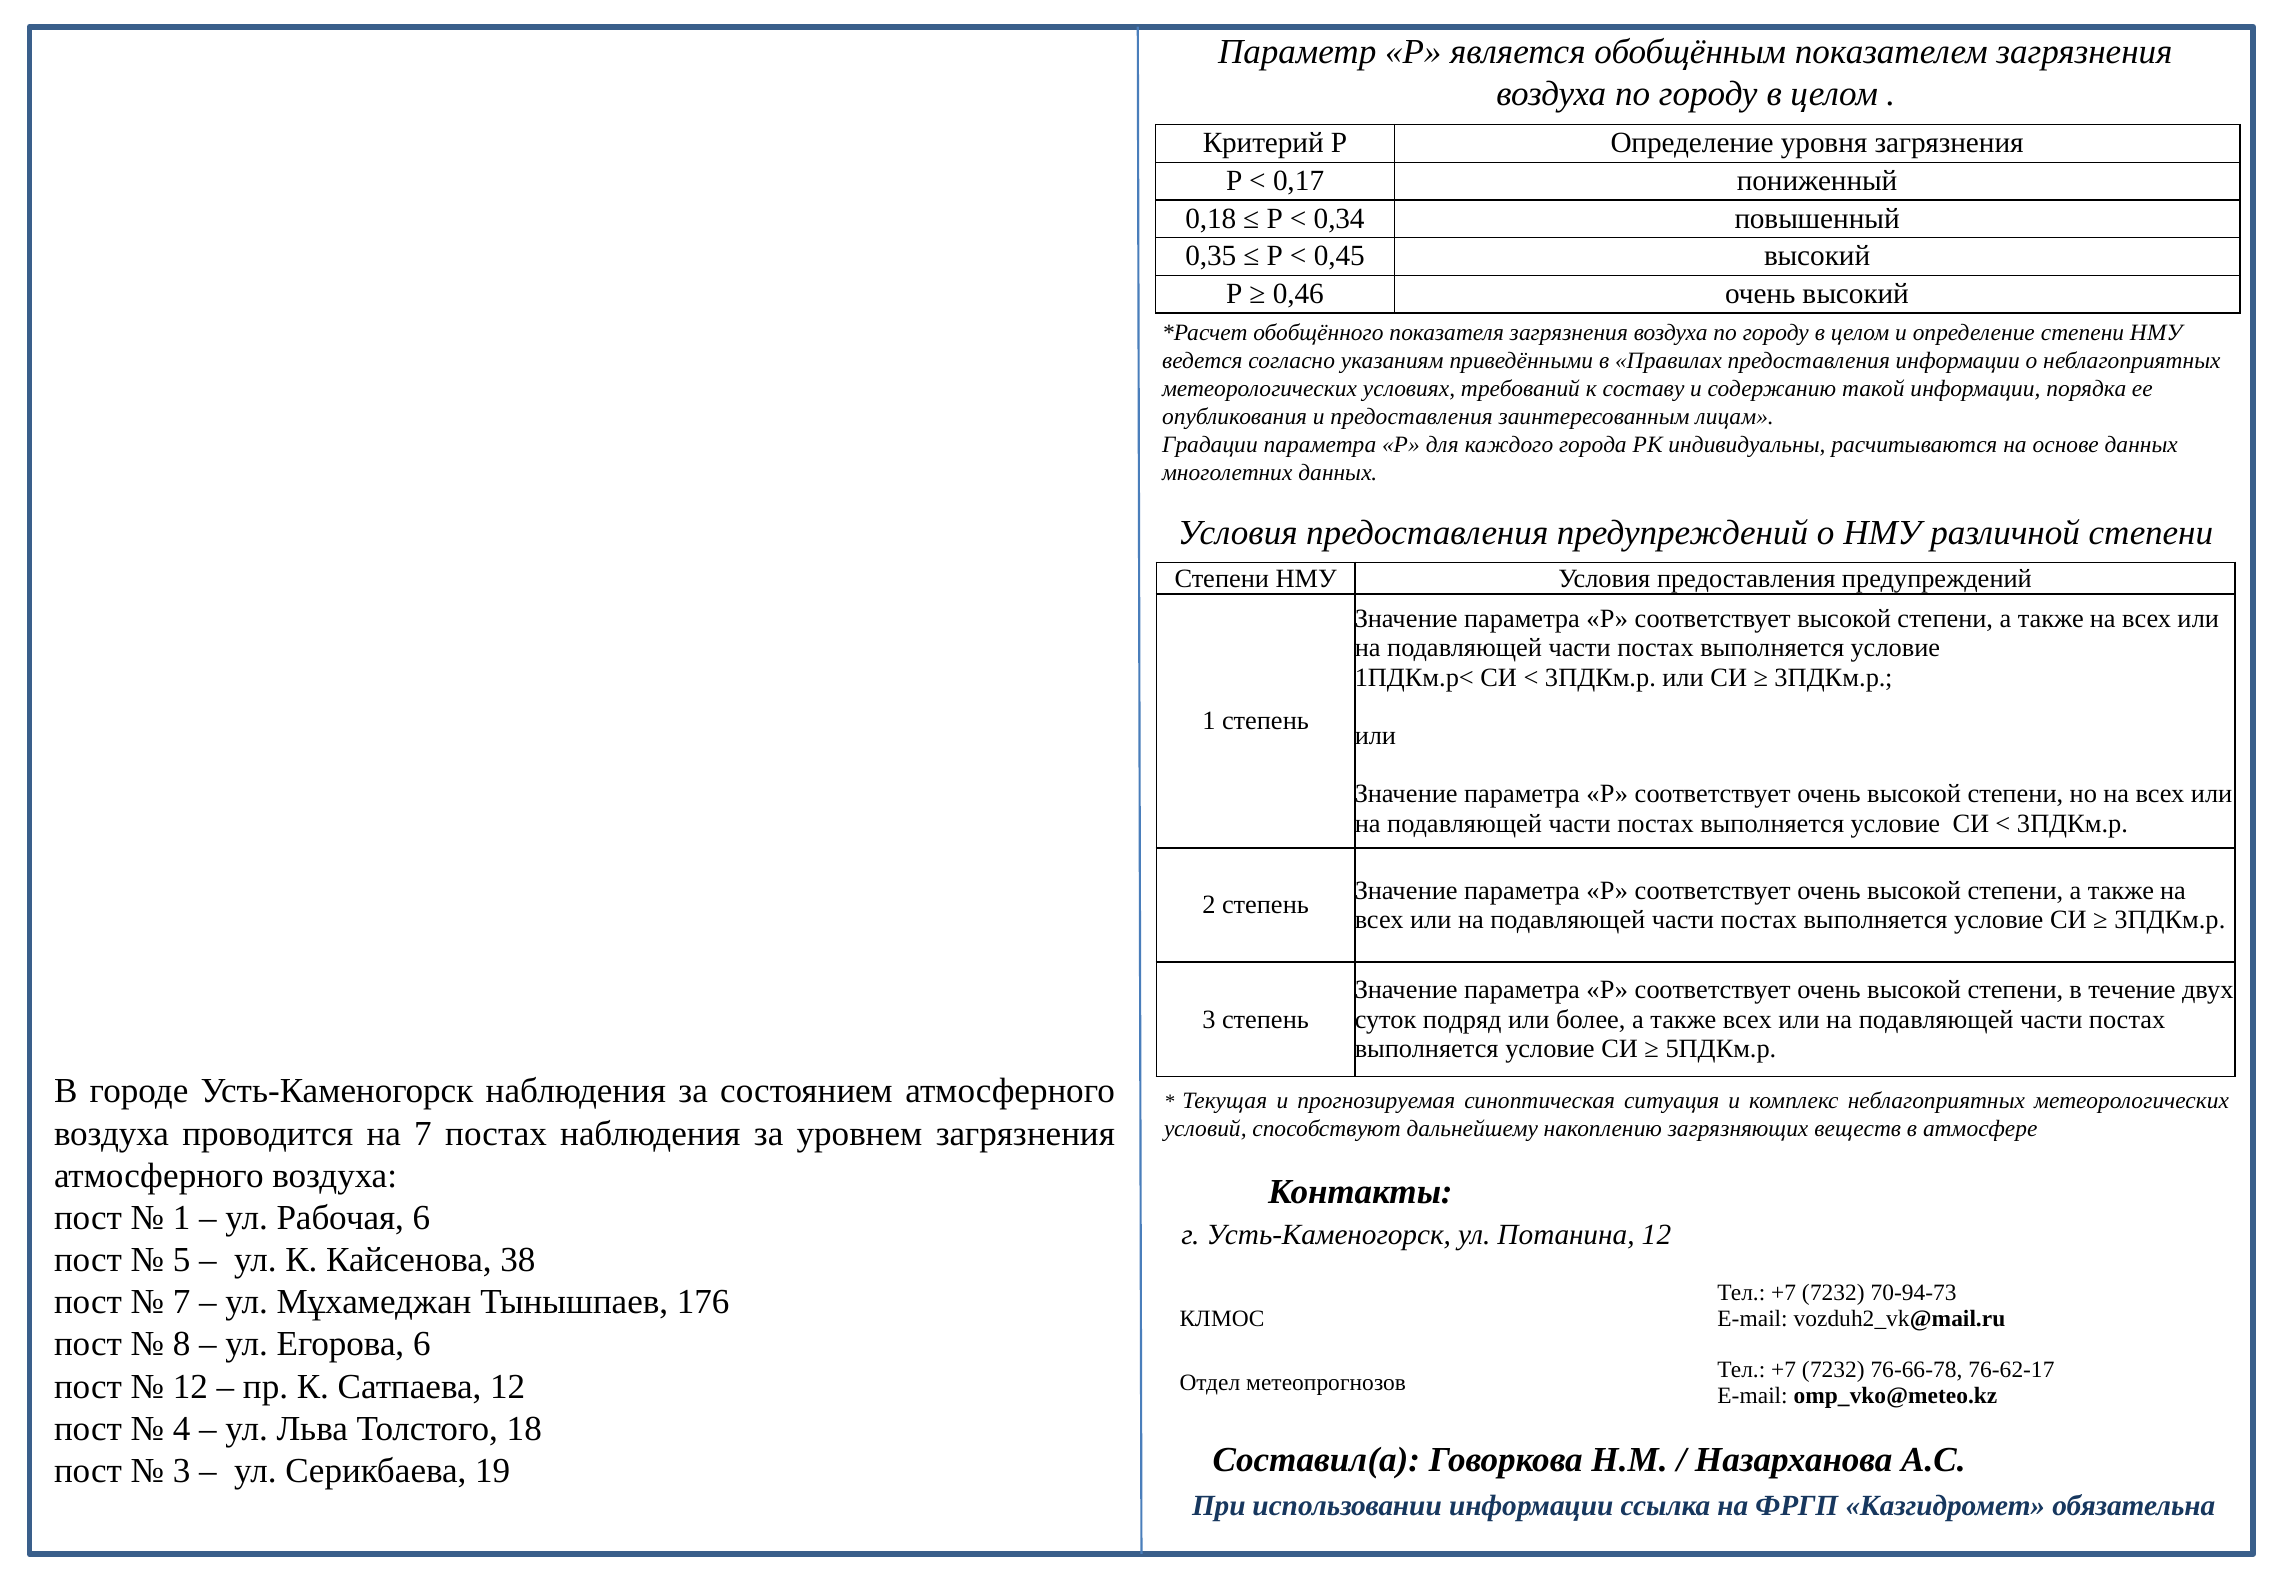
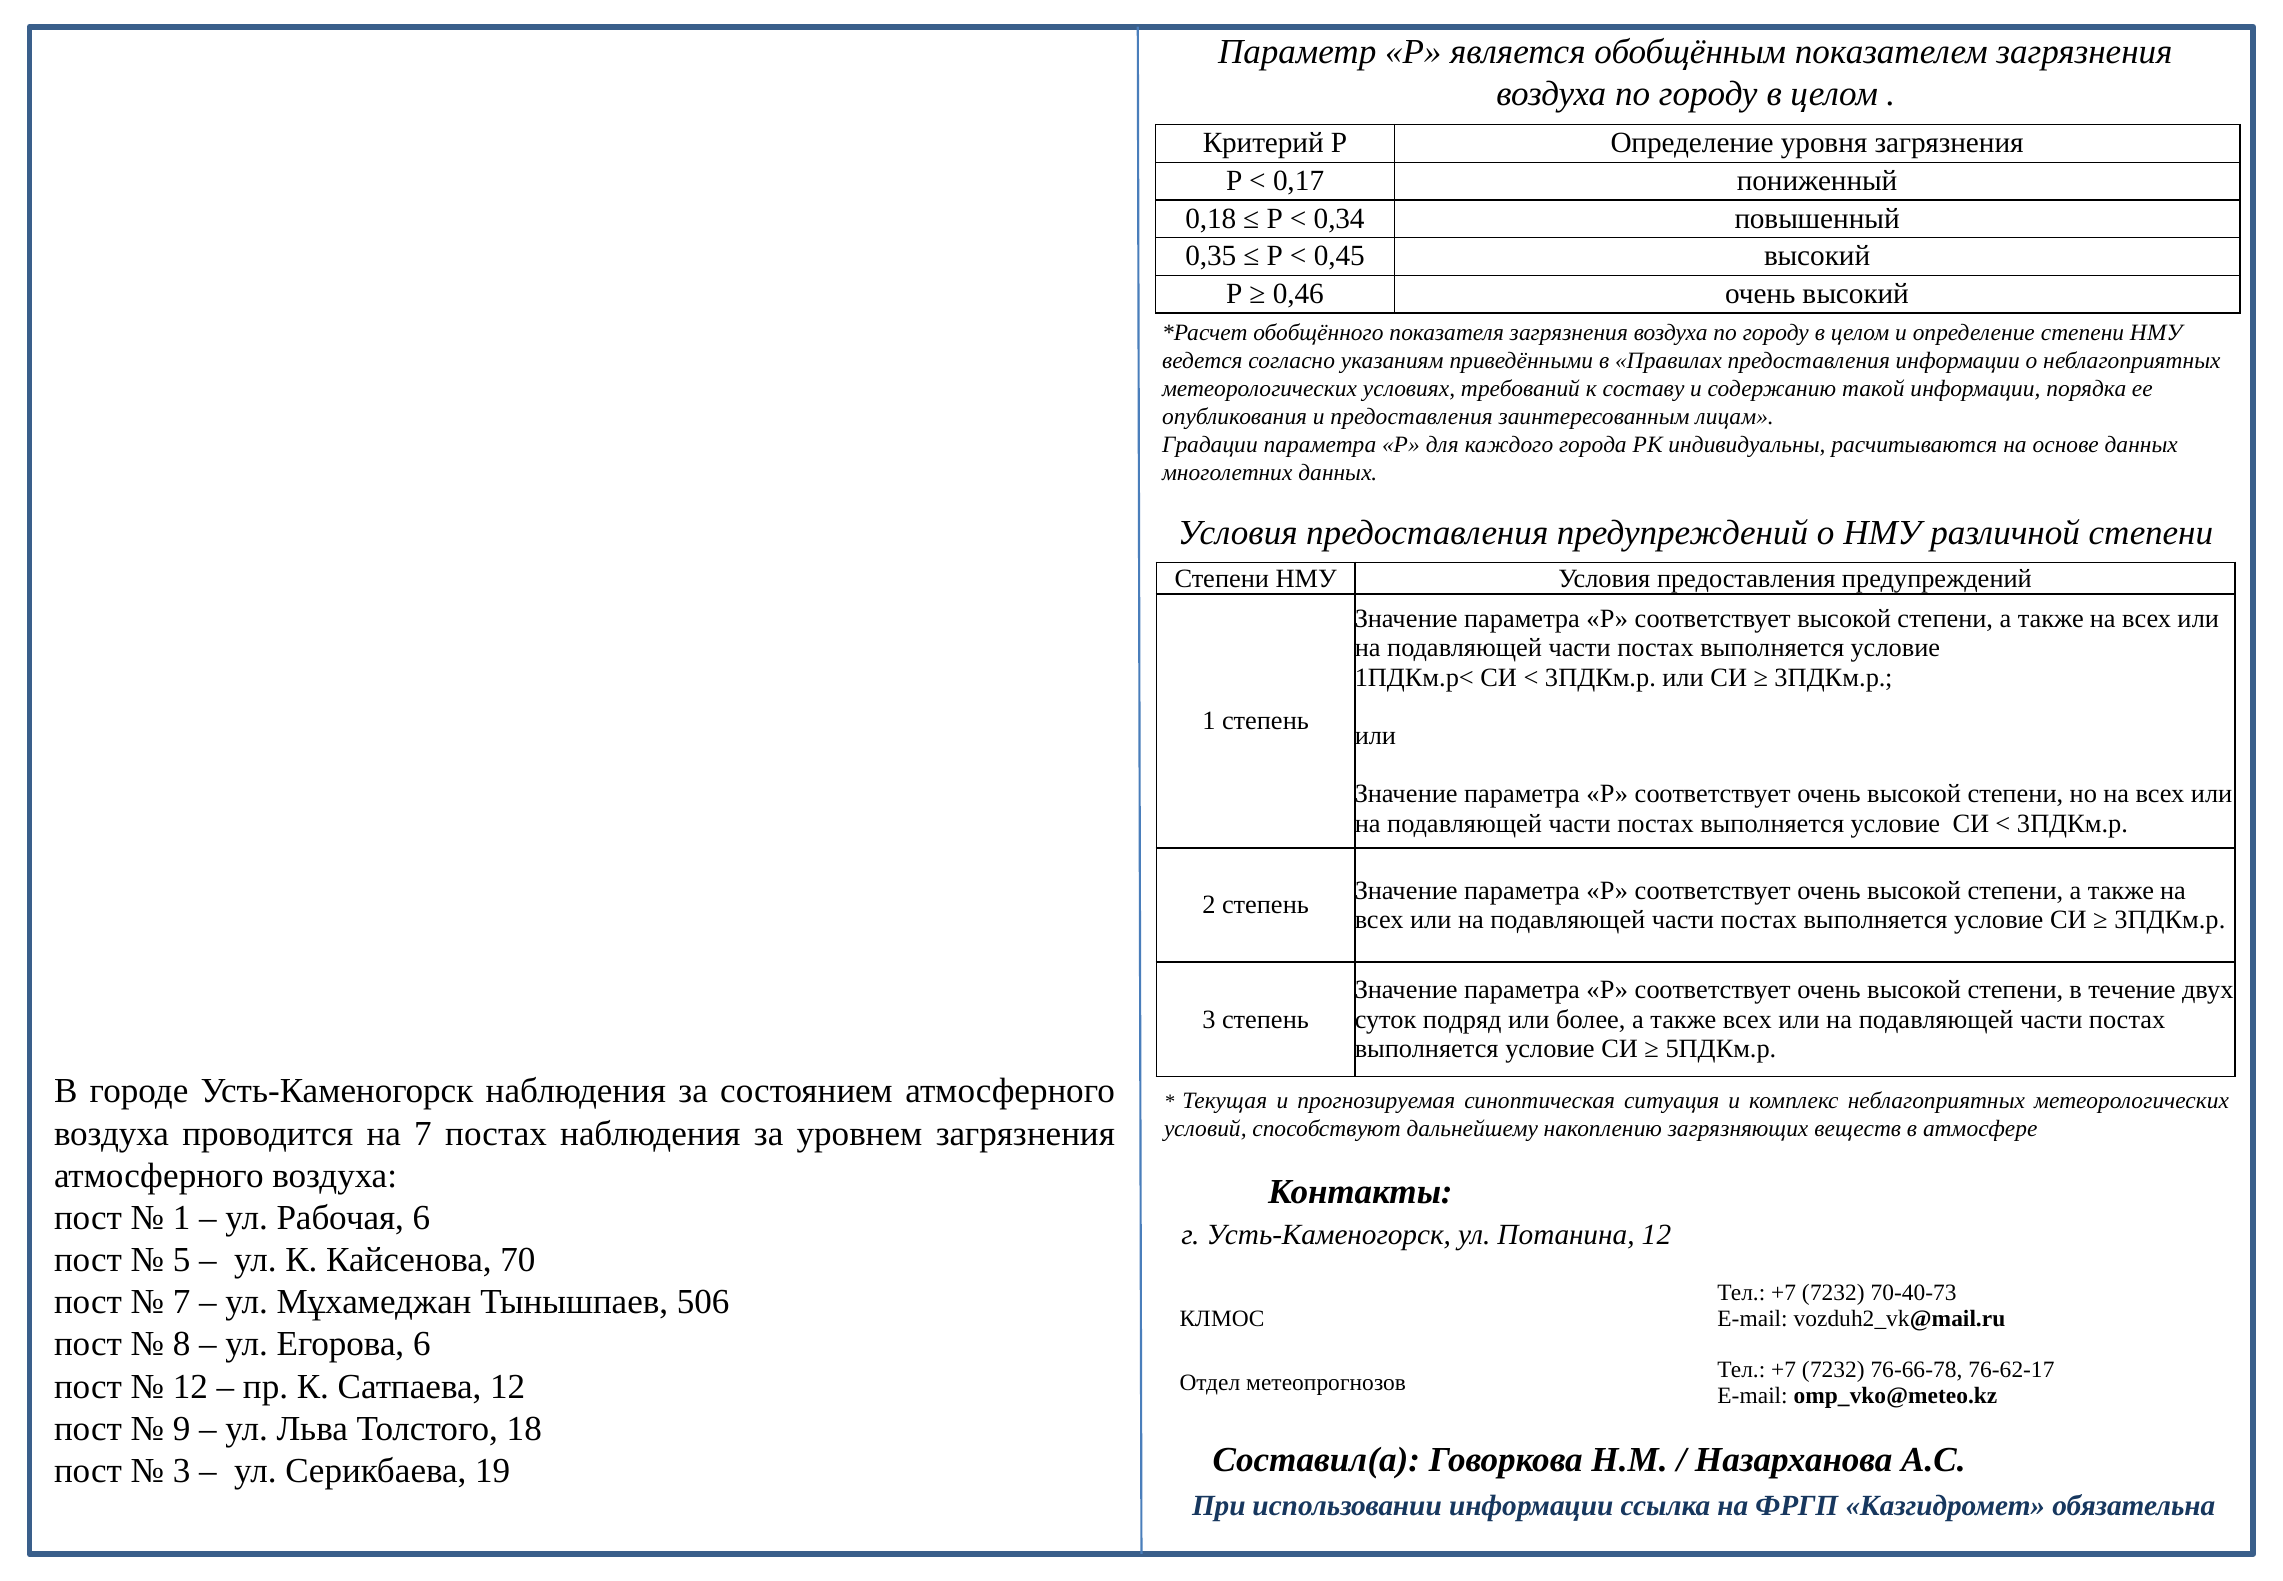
38: 38 -> 70 (518, 1260)
70-94-73: 70-94-73 -> 70-40-73 (1914, 1292)
176: 176 -> 506 (703, 1302)
4: 4 -> 9 (182, 1428)
